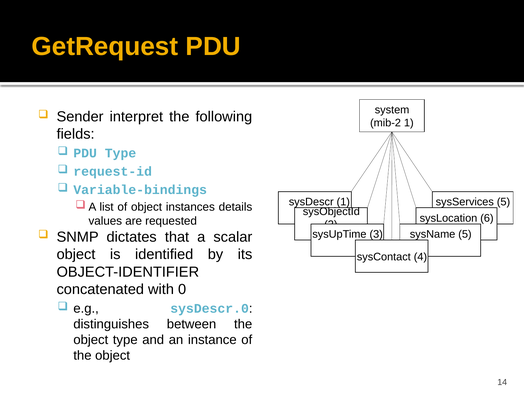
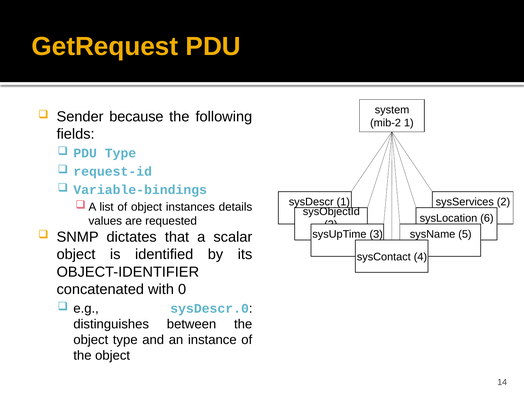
interpret: interpret -> because (136, 117)
sysServices 5: 5 -> 2 (503, 202)
